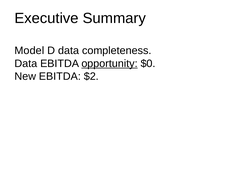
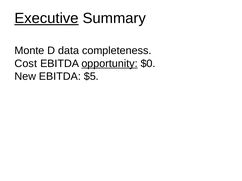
Executive underline: none -> present (47, 18)
Model: Model -> Monte (29, 51)
Data: Data -> Cost (26, 64)
$2: $2 -> $5 (91, 77)
